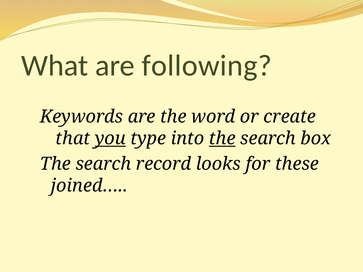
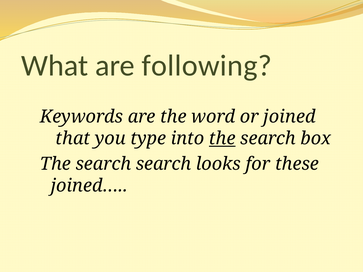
create: create -> joined (290, 117)
you underline: present -> none (110, 139)
search record: record -> search (164, 164)
